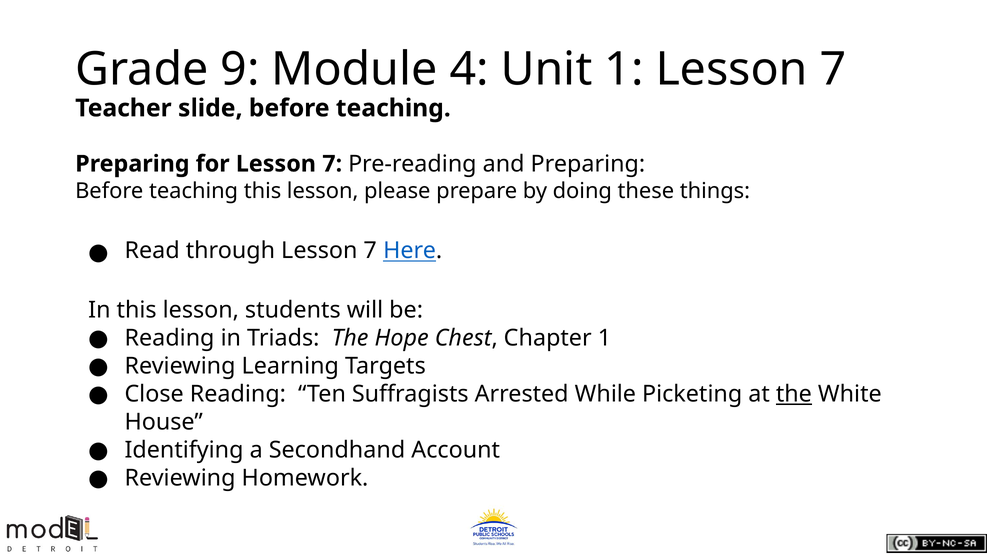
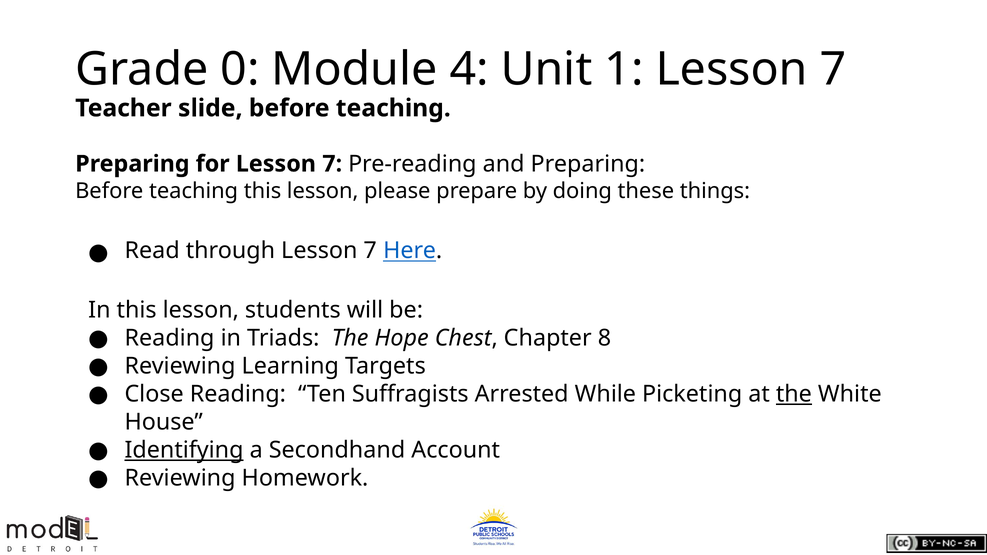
9: 9 -> 0 (240, 70)
Chapter 1: 1 -> 8 (604, 338)
Identifying underline: none -> present (184, 450)
